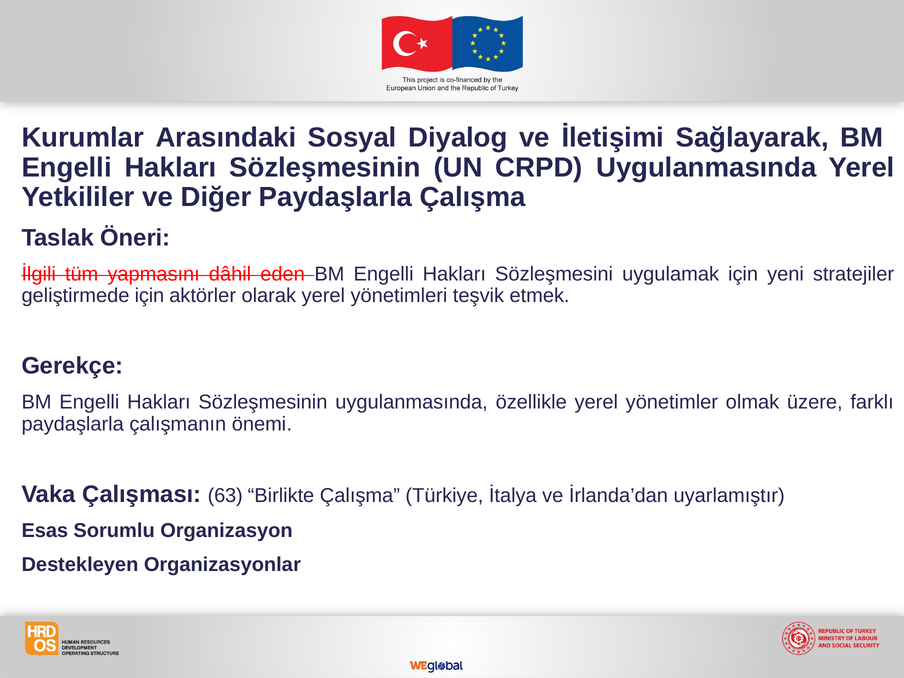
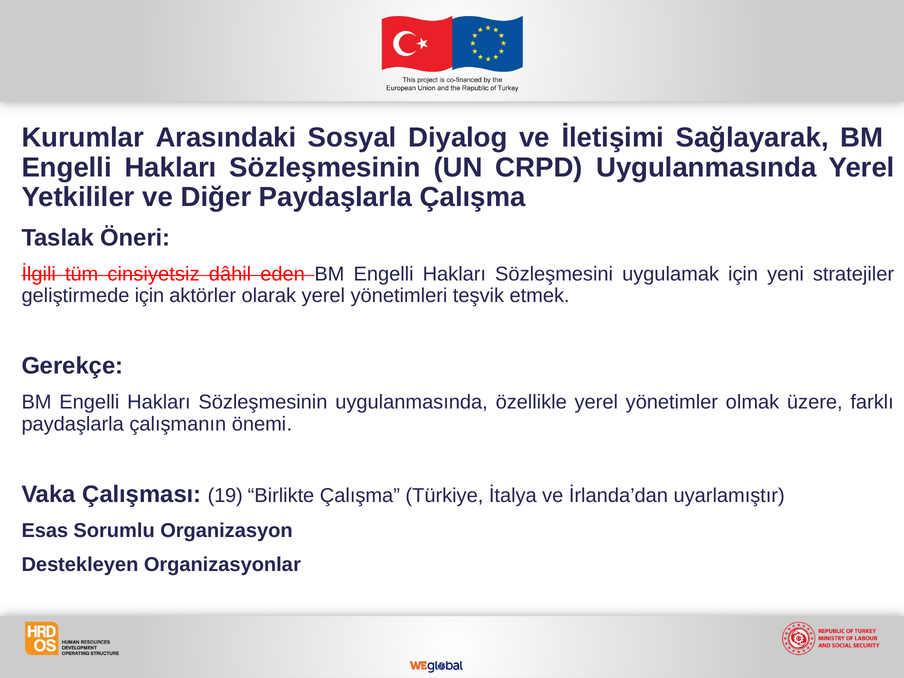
yapmasını: yapmasını -> cinsiyetsiz (154, 274)
63: 63 -> 19 (225, 496)
